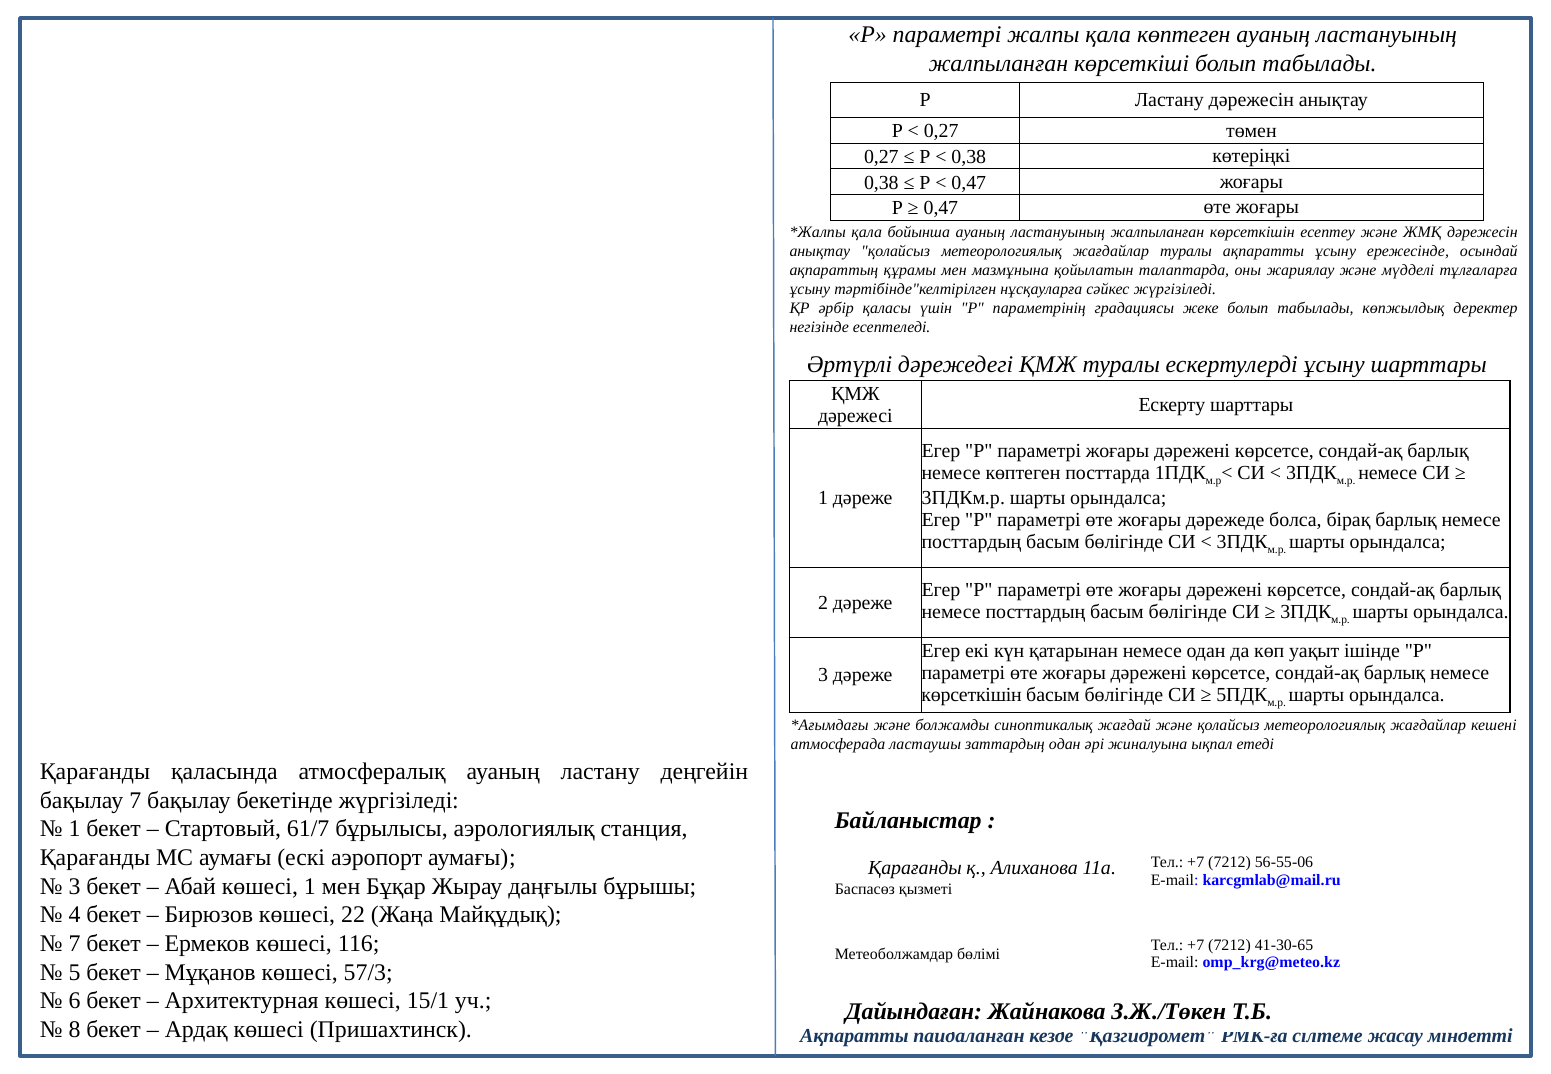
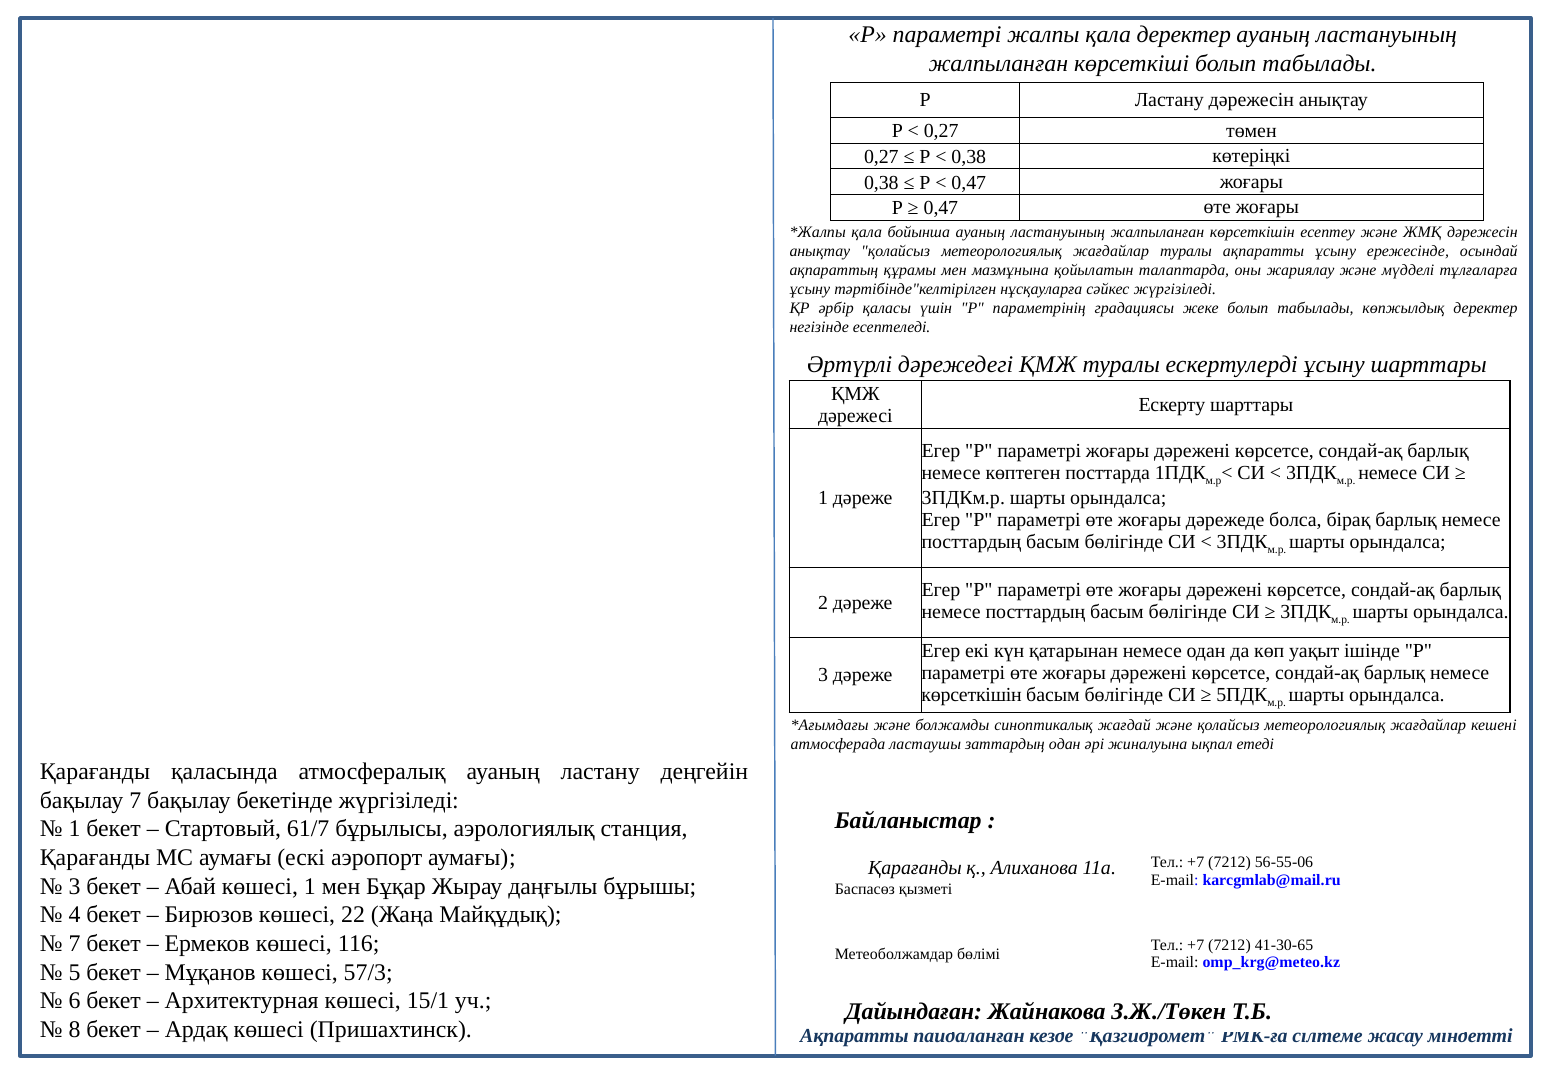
қала көптеген: көптеген -> деректер (1184, 35)
